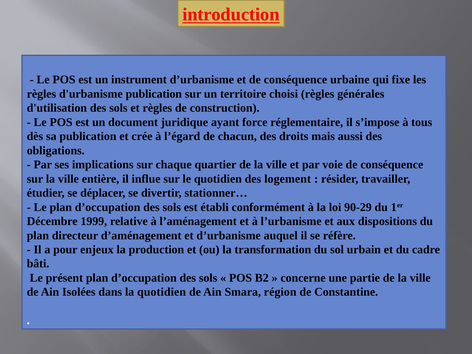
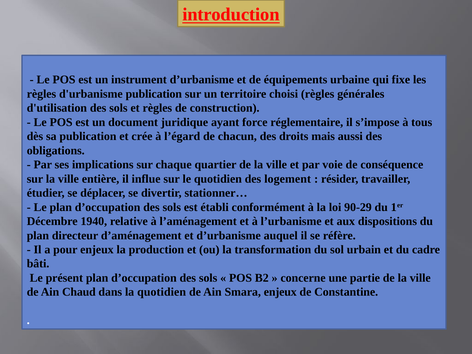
et de conséquence: conséquence -> équipements (296, 80)
1999: 1999 -> 1940 (94, 221)
Isolées: Isolées -> Chaud (79, 292)
Smara région: région -> enjeux (280, 292)
